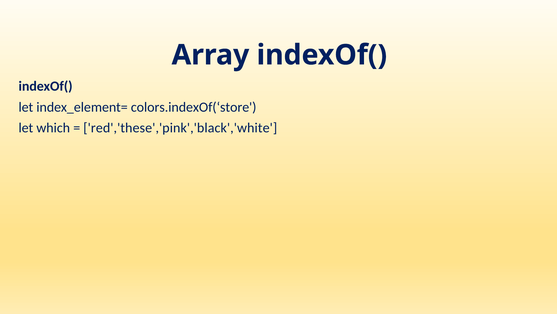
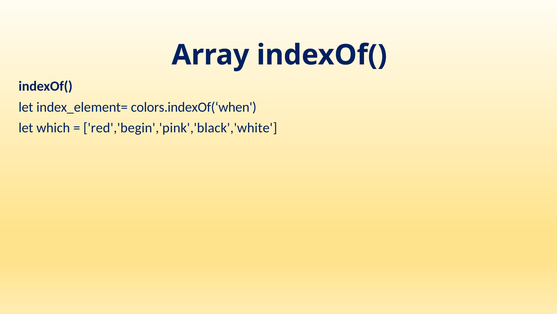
colors.indexOf(‘store: colors.indexOf(‘store -> colors.indexOf(‘when (194, 107)
red','these','pink','black','white: red','these','pink','black','white -> red','begin','pink','black','white (180, 128)
